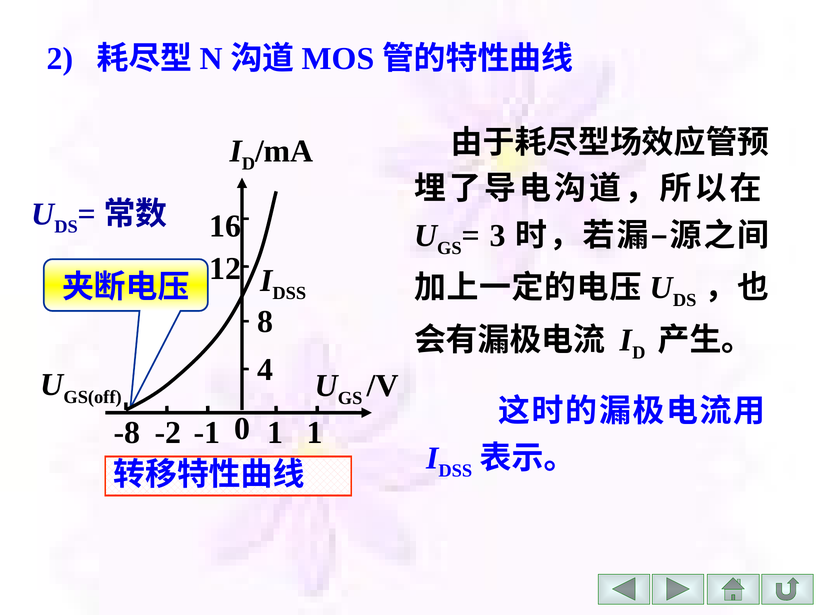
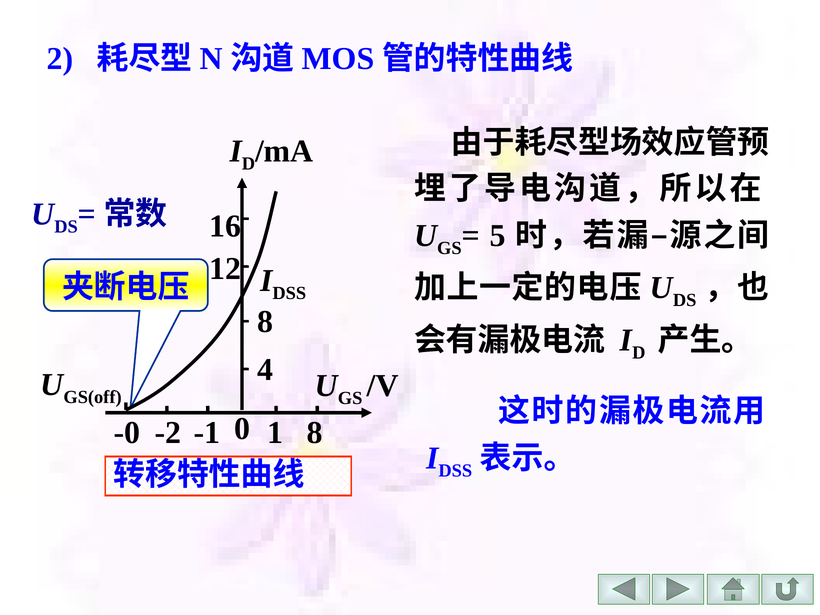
3: 3 -> 5 (498, 236)
-8: -8 -> -0 (127, 433)
1 1: 1 -> 8 (315, 433)
